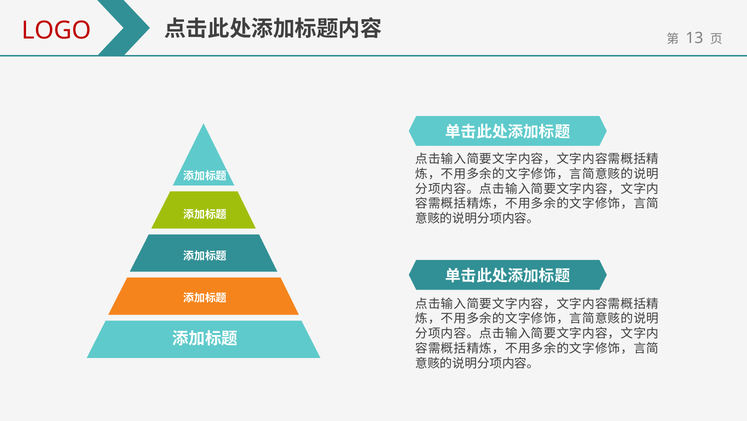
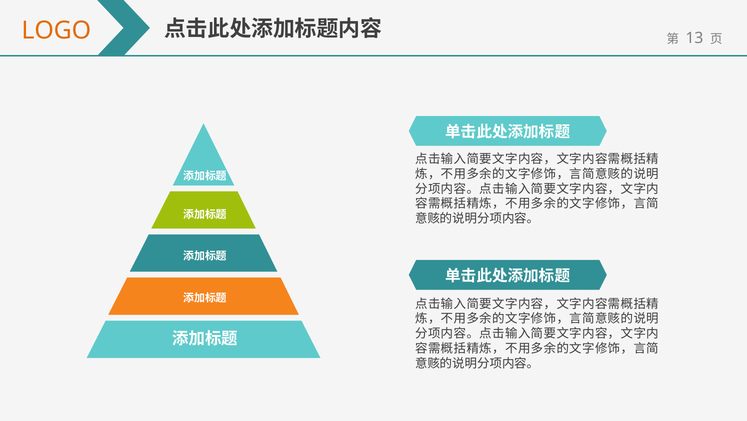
LOGO colour: red -> orange (56, 31)
